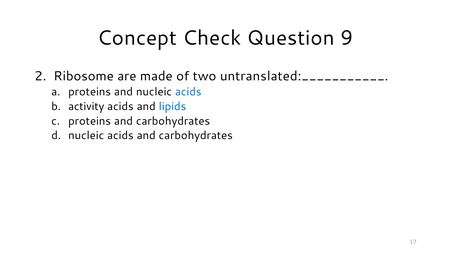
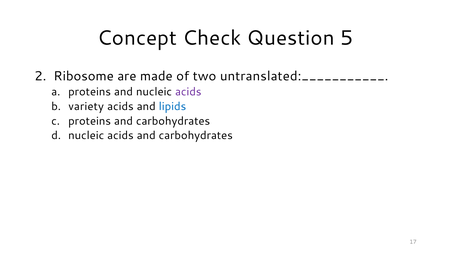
9: 9 -> 5 (347, 38)
acids colour: blue -> purple (188, 92)
activity: activity -> variety (86, 106)
